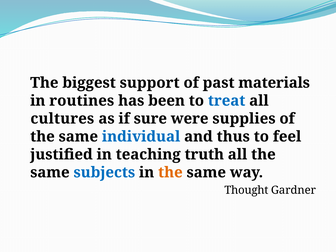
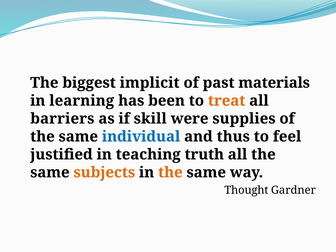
support: support -> implicit (150, 83)
routines: routines -> learning (82, 101)
treat colour: blue -> orange (227, 101)
cultures: cultures -> barriers (62, 119)
sure: sure -> skill (150, 119)
subjects colour: blue -> orange (104, 172)
